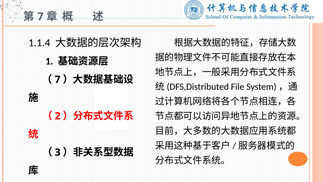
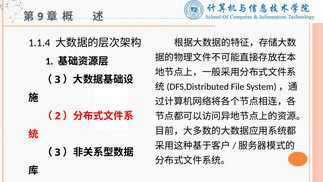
7: 7 -> 9 (40, 17)
7: 7 -> 3 (58, 79)
